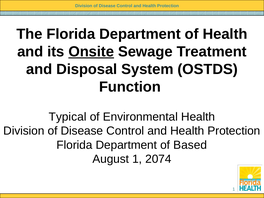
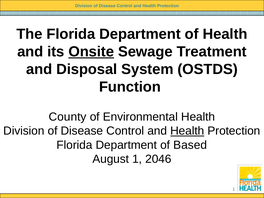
Typical: Typical -> County (68, 117)
Health underline: none -> present (187, 131)
2074: 2074 -> 2046 (158, 159)
